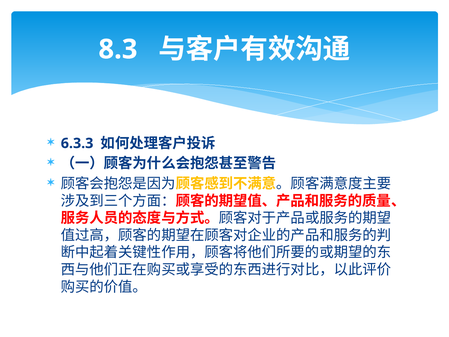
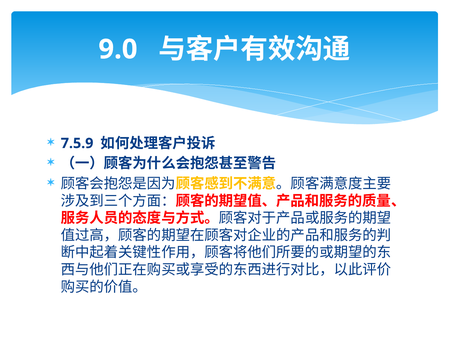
8.3: 8.3 -> 9.0 (118, 49)
6.3.3: 6.3.3 -> 7.5.9 (77, 143)
